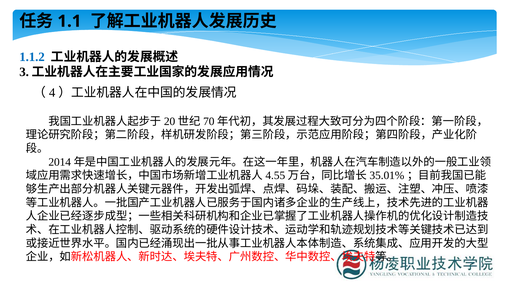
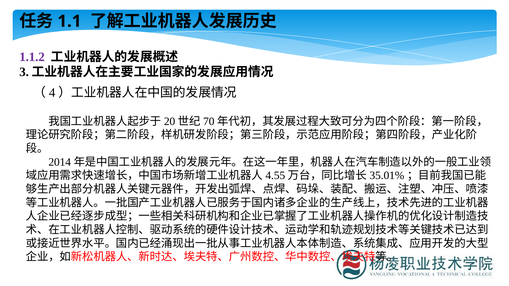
1.1.2 colour: blue -> purple (32, 57)
